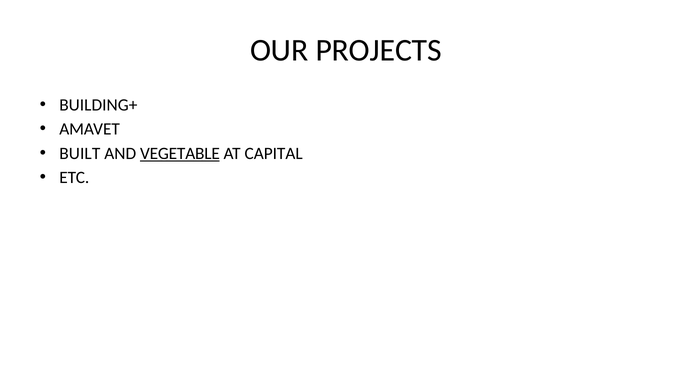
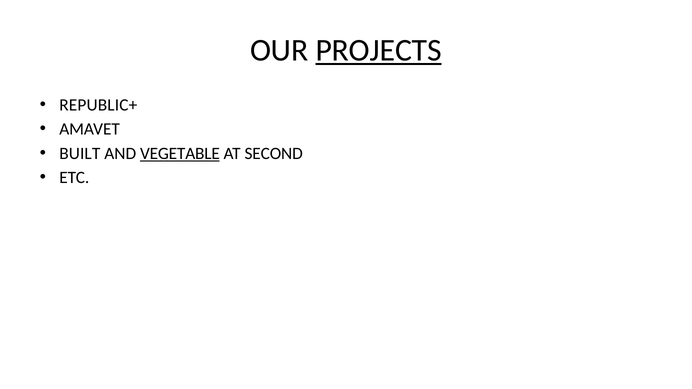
PROJECTS underline: none -> present (379, 50)
BUILDING+: BUILDING+ -> REPUBLIC+ (98, 105)
CAPITAL: CAPITAL -> SECOND (274, 153)
